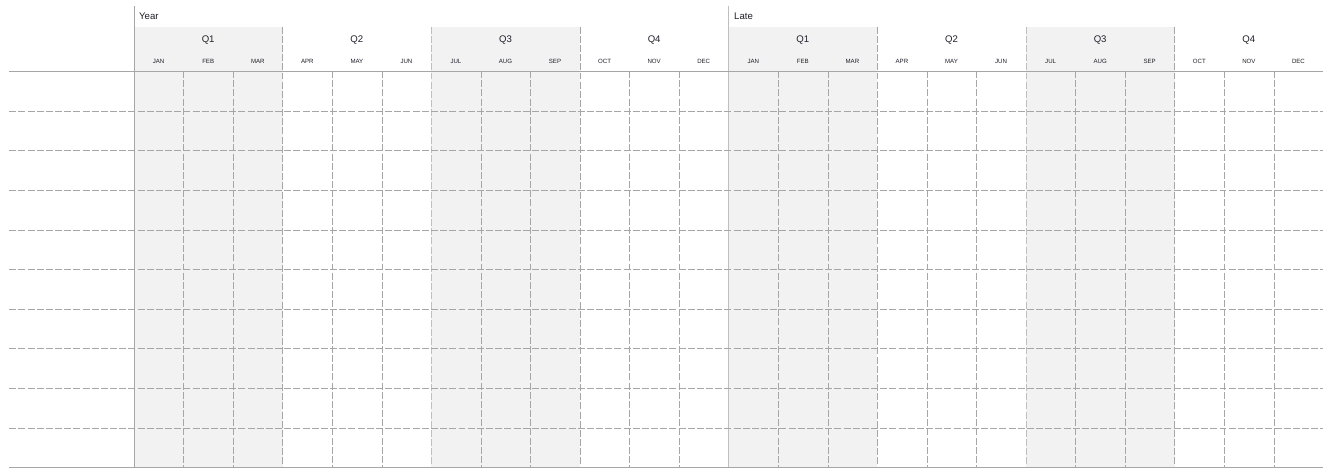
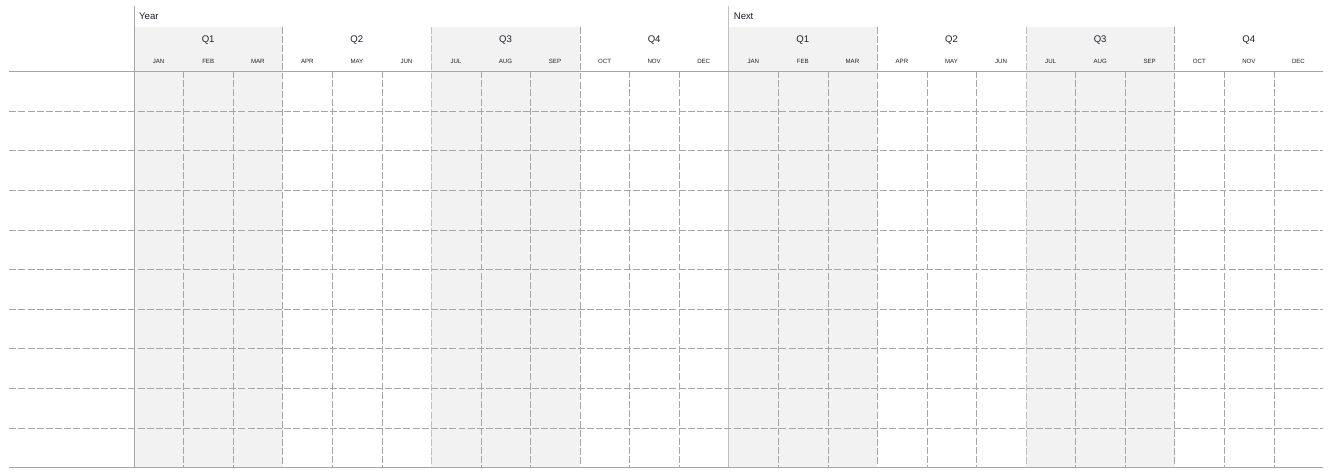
Late: Late -> Next (744, 17)
